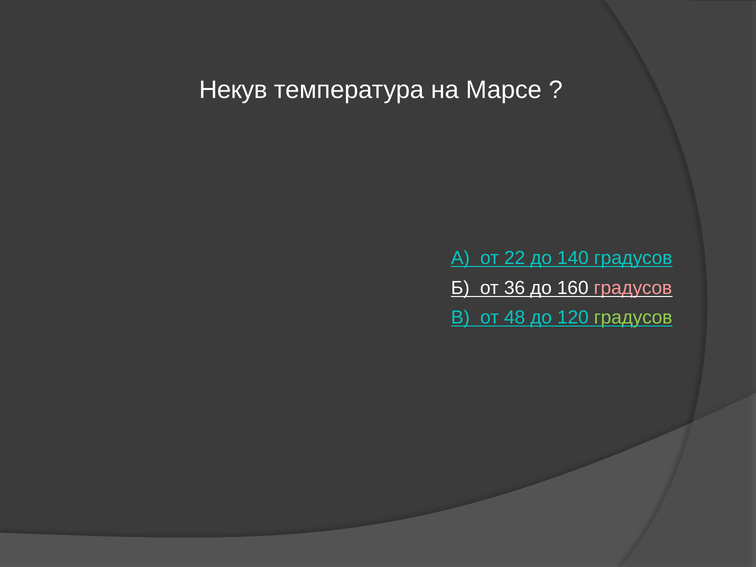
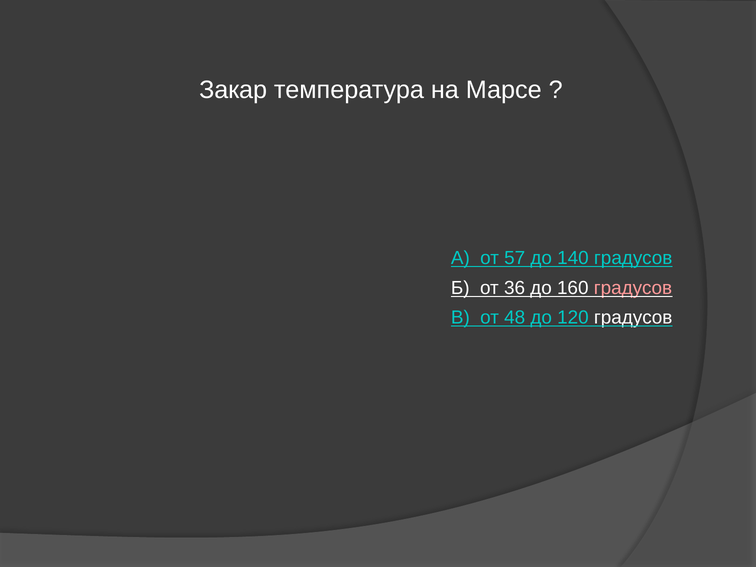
Некув: Некув -> Закар (233, 90)
22: 22 -> 57 (515, 258)
градусов colour: light green -> white (633, 318)
